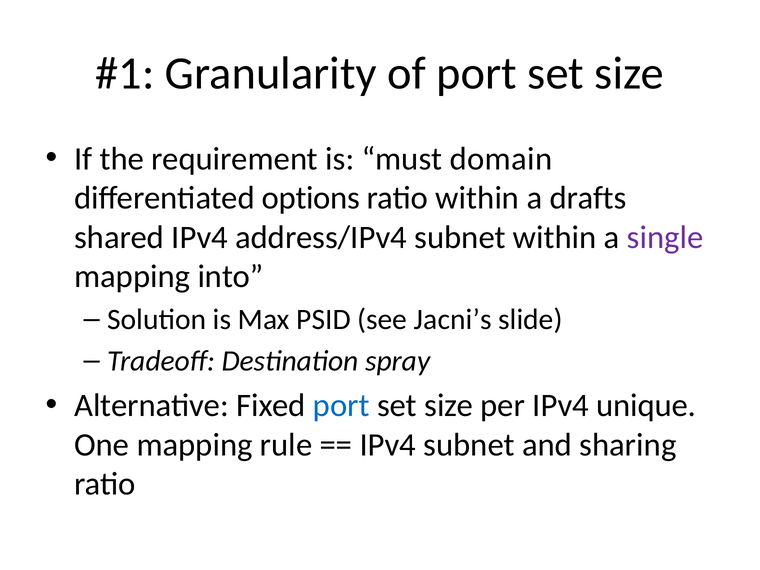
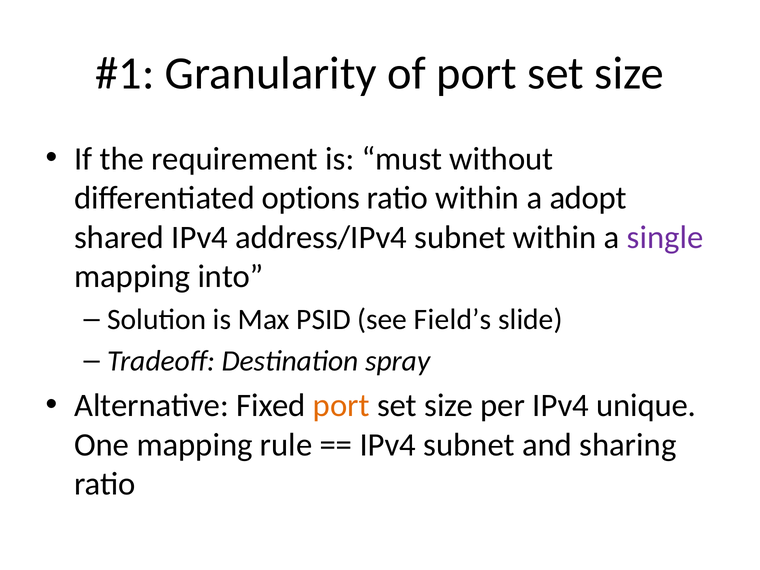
domain: domain -> without (501, 159)
drafts: drafts -> adopt (588, 198)
Jacni’s: Jacni’s -> Field’s (453, 320)
port colour: blue -> orange (341, 405)
